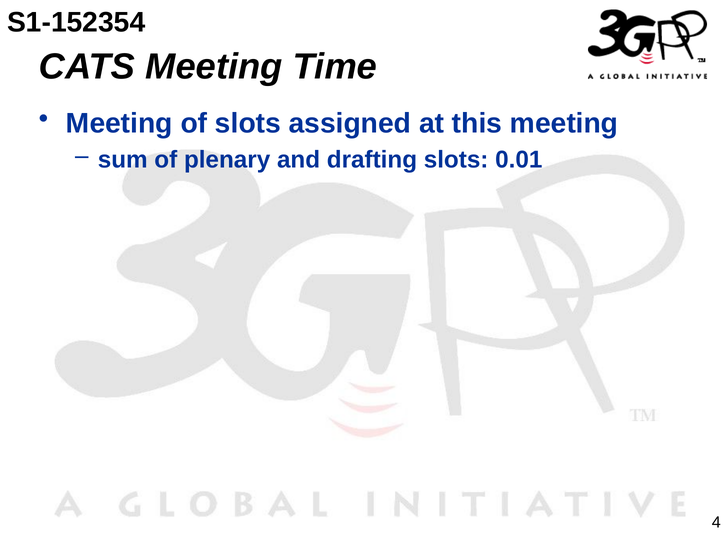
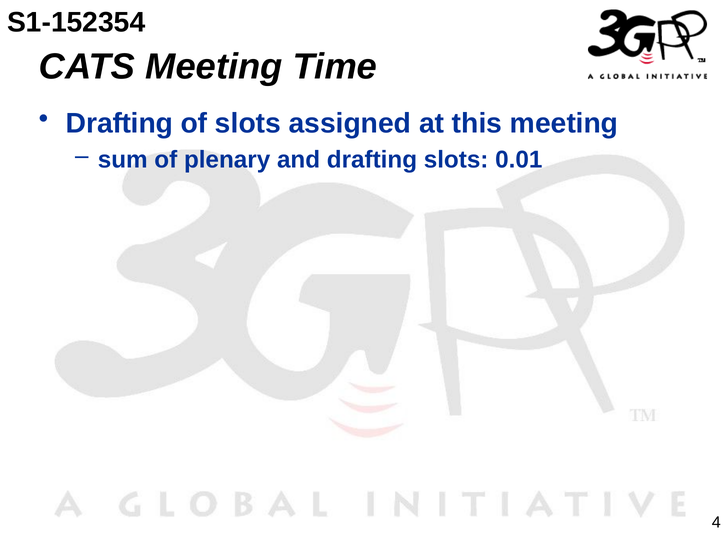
Meeting: Meeting -> Drafting (119, 123)
